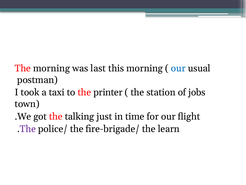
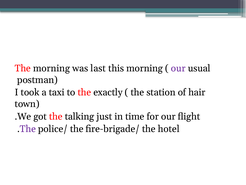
our colour: blue -> purple (178, 68)
printer: printer -> exactly (108, 92)
jobs: jobs -> hair (197, 92)
learn: learn -> hotel (169, 129)
